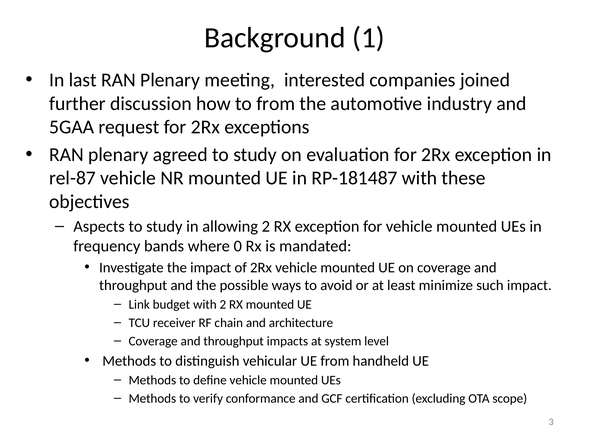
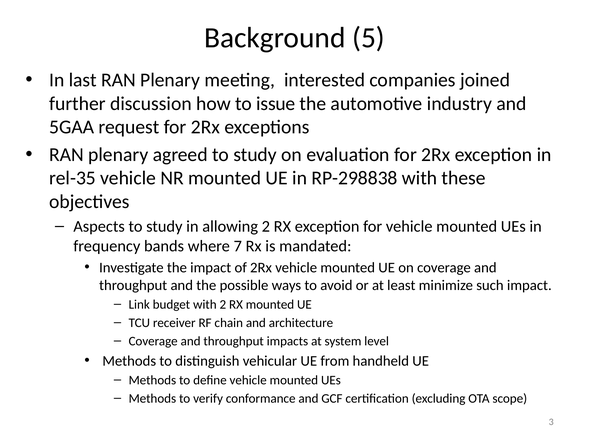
1: 1 -> 5 (368, 38)
to from: from -> issue (276, 103)
rel-87: rel-87 -> rel-35 (72, 178)
RP-181487: RP-181487 -> RP-298838 (355, 178)
0: 0 -> 7 (238, 246)
